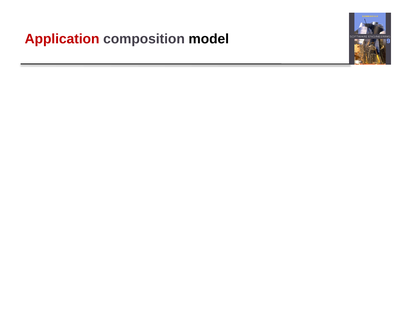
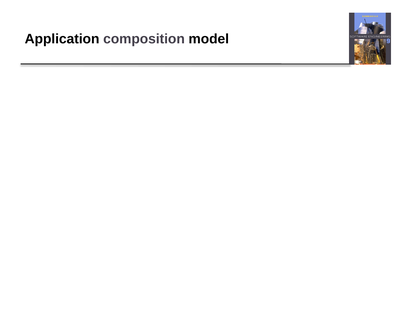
Application colour: red -> black (62, 39)
